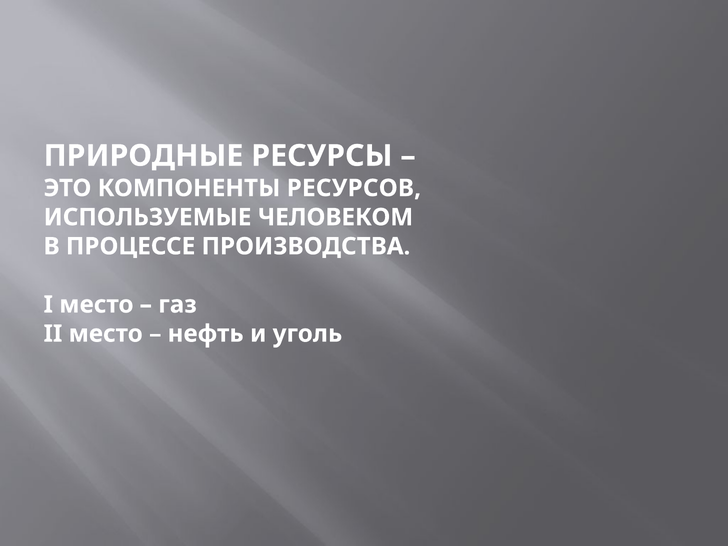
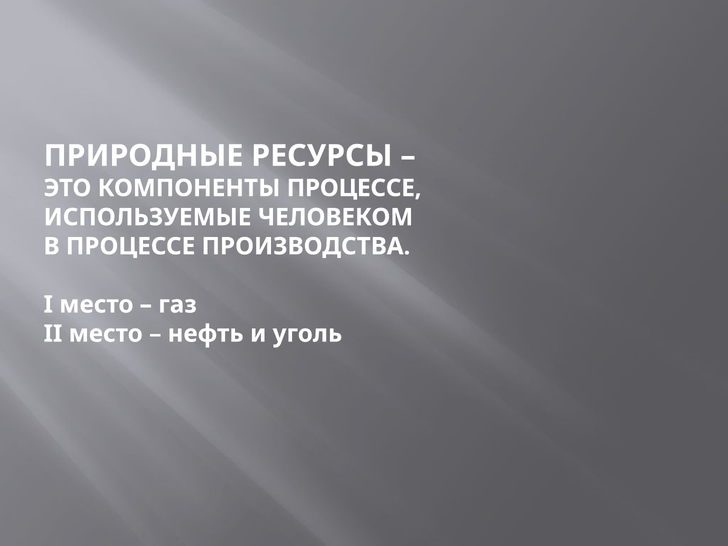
КОМПОНЕНТЫ РЕСУРСОВ: РЕСУРСОВ -> ПРОЦЕССЕ (354, 188)
